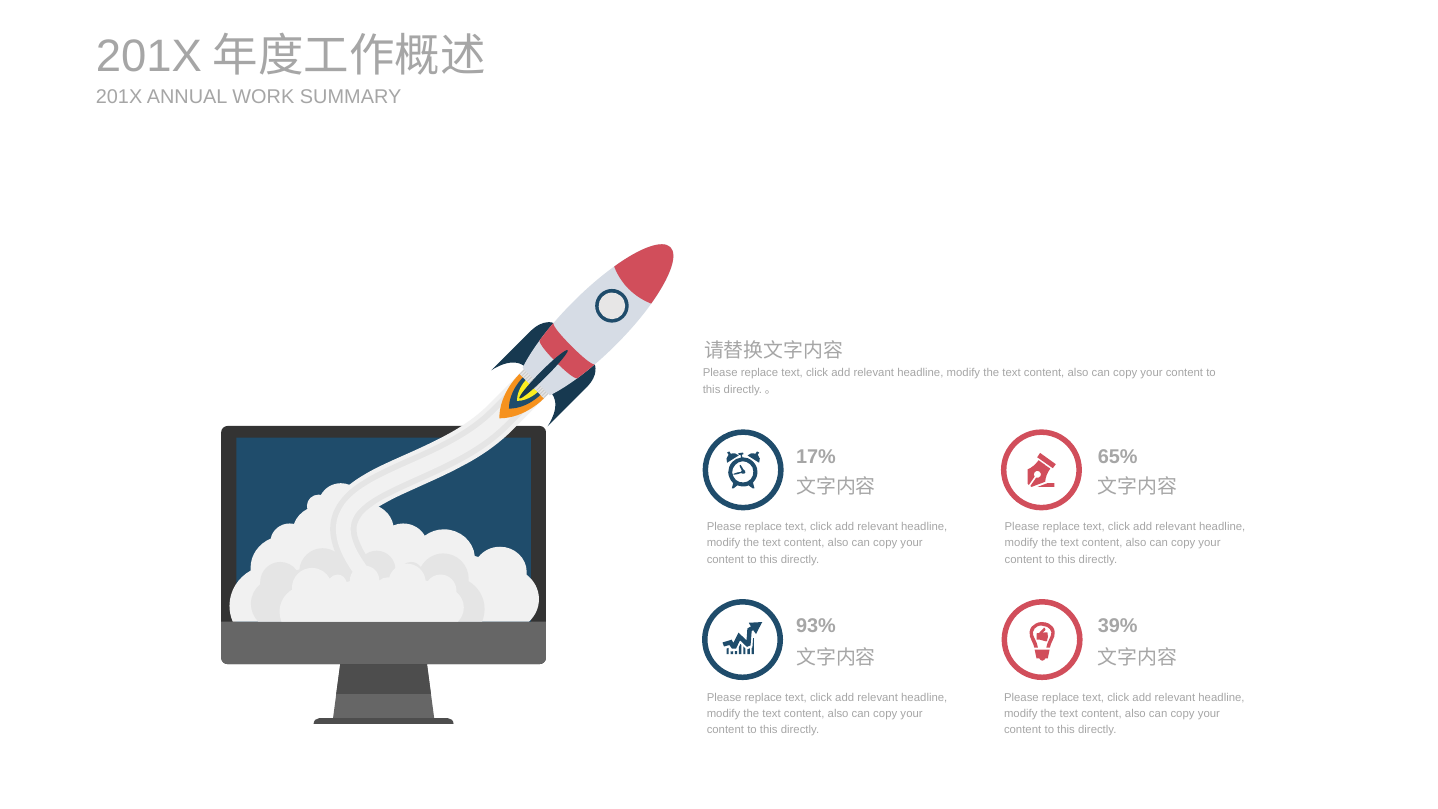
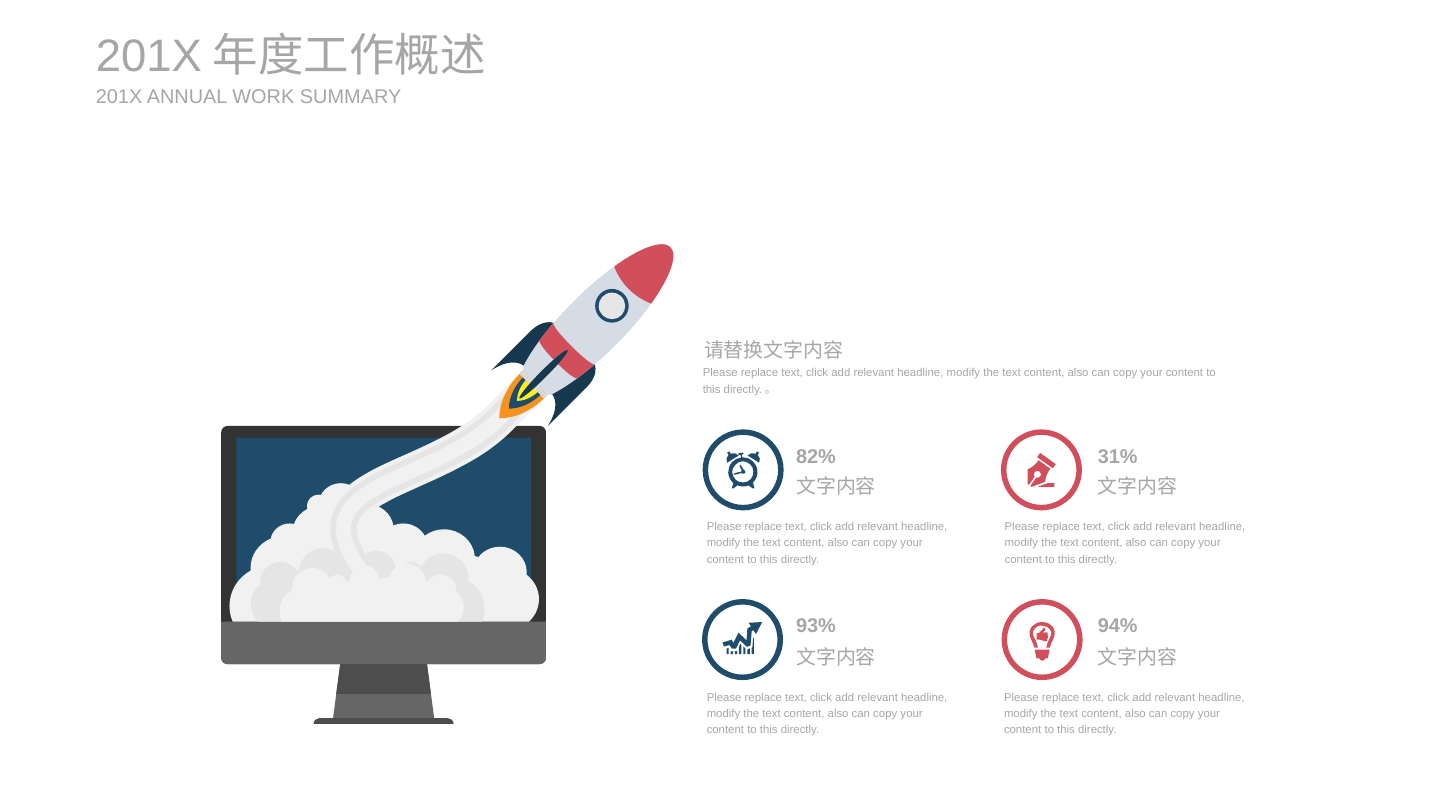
17%: 17% -> 82% (816, 457)
65%: 65% -> 31% (1118, 457)
39%: 39% -> 94% (1118, 626)
